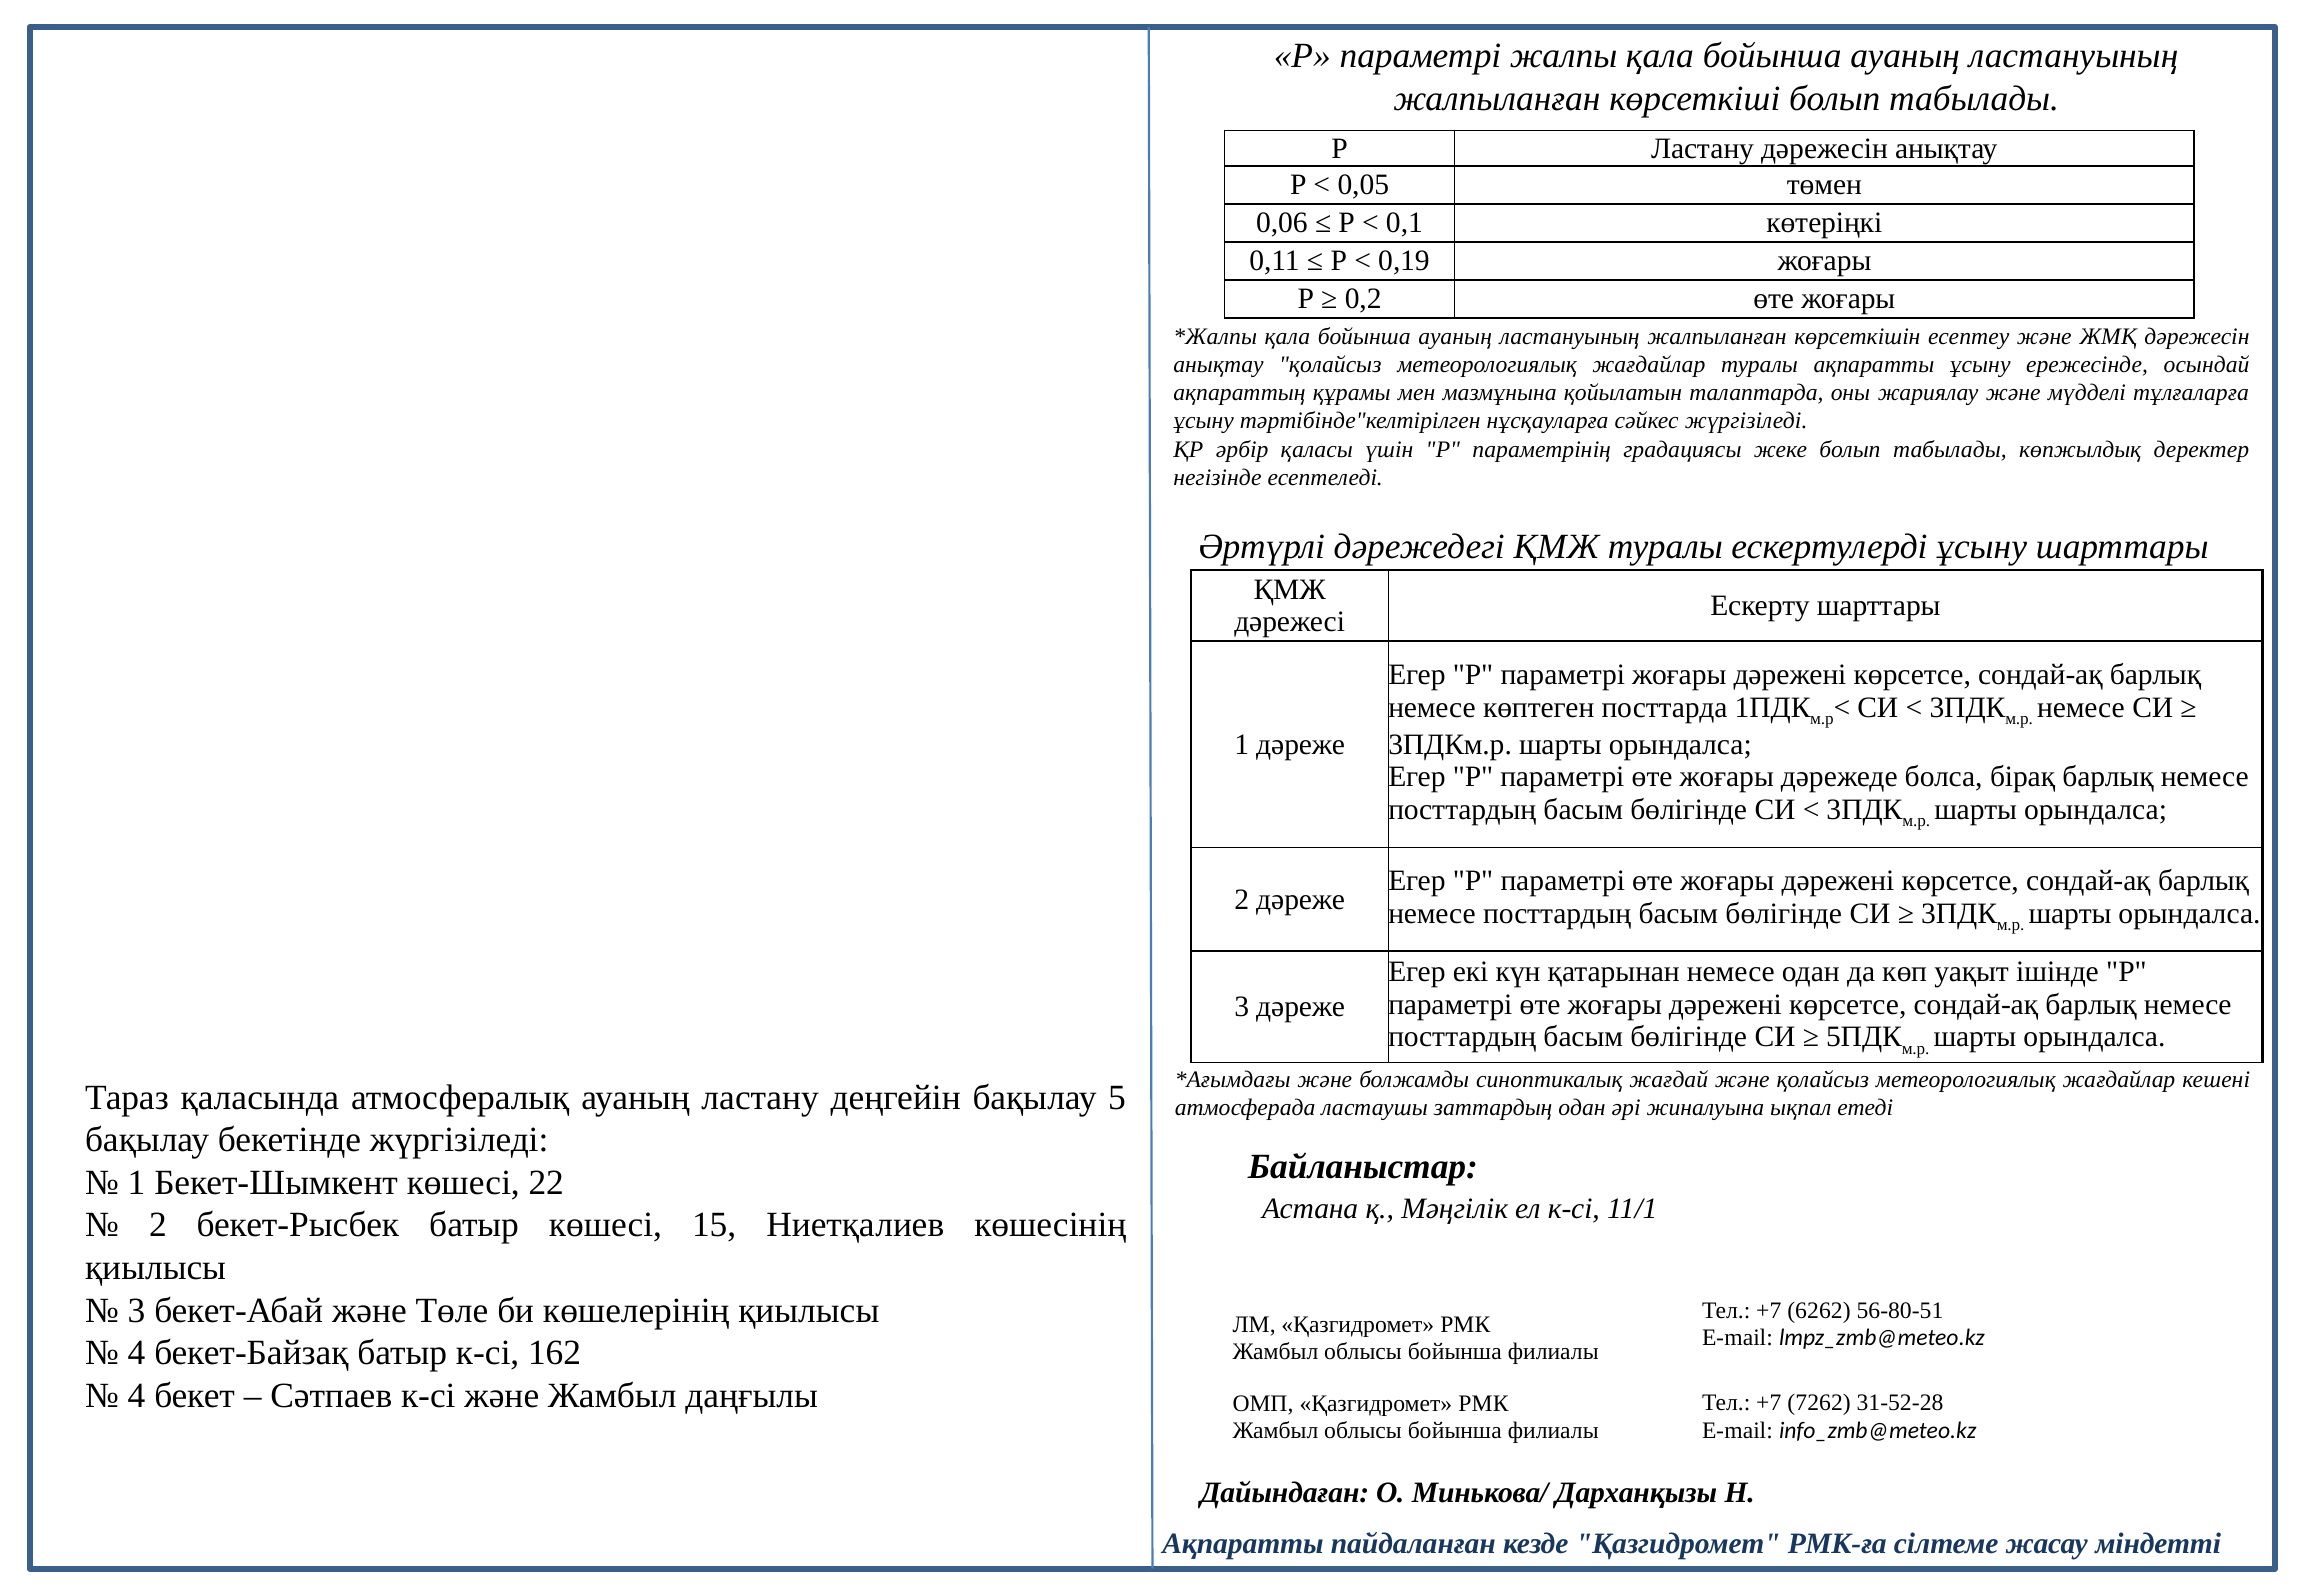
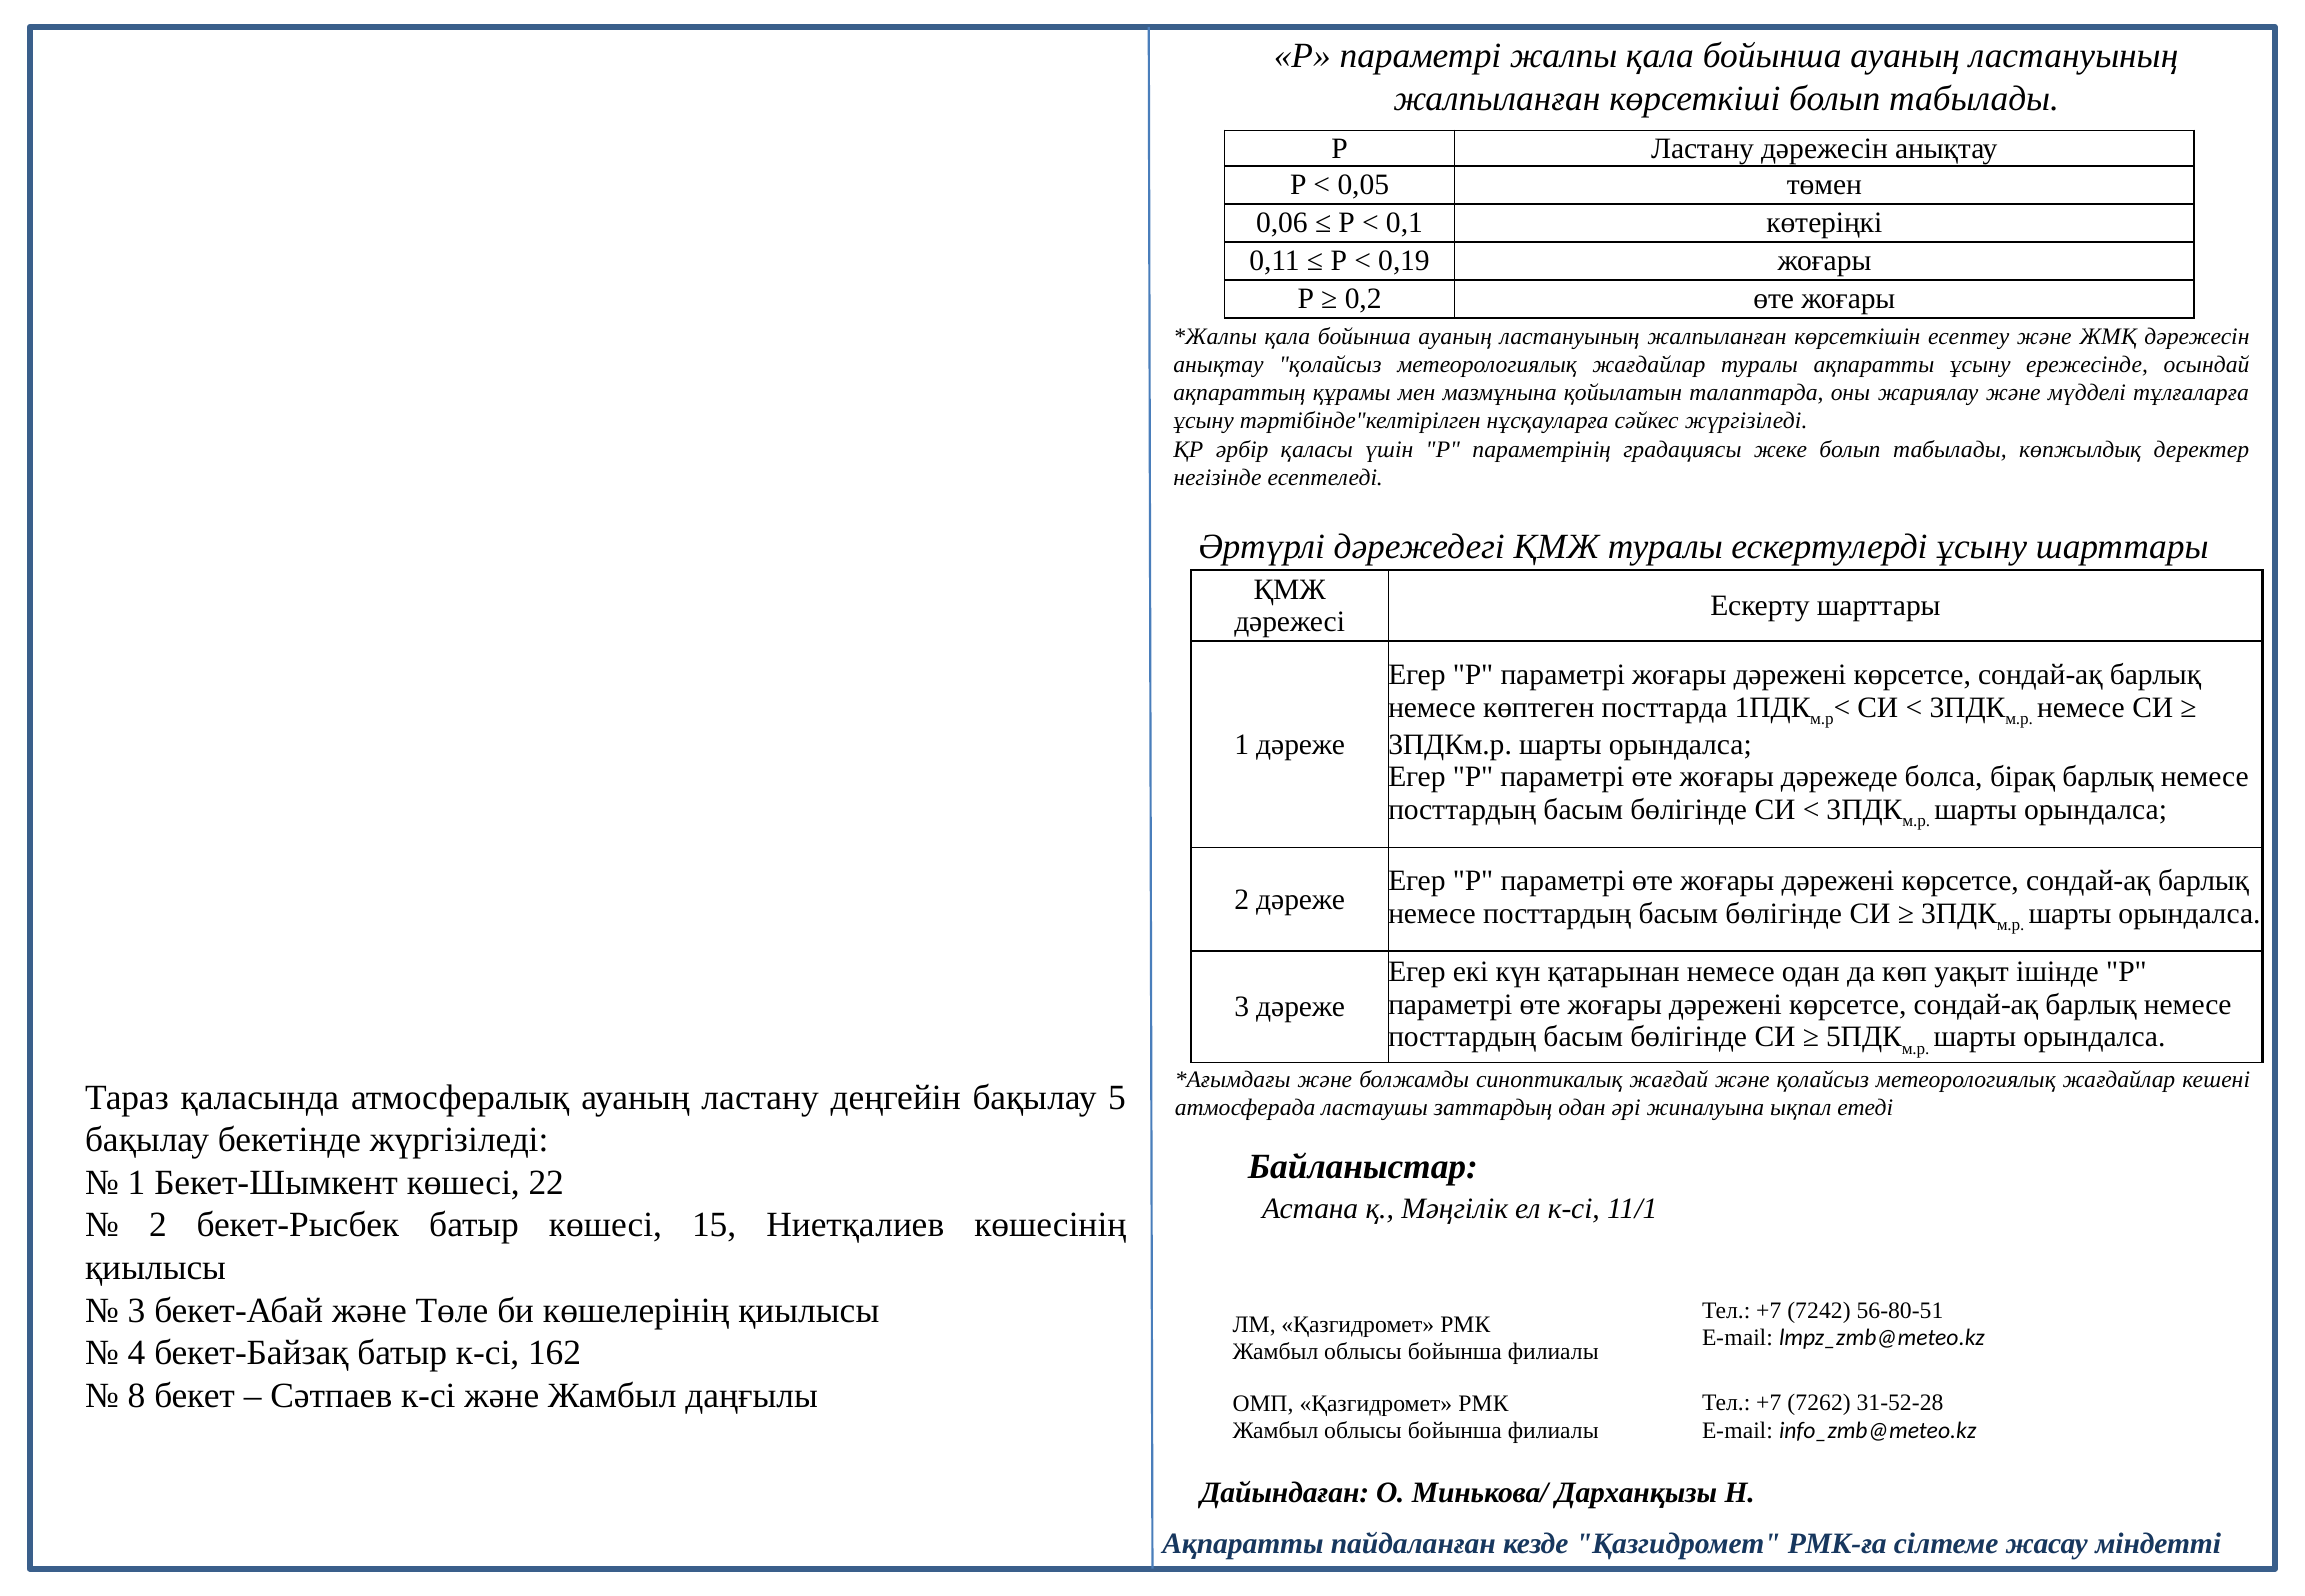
6262: 6262 -> 7242 (1819, 1310)
4: 4 -> 8 (137, 1395)
